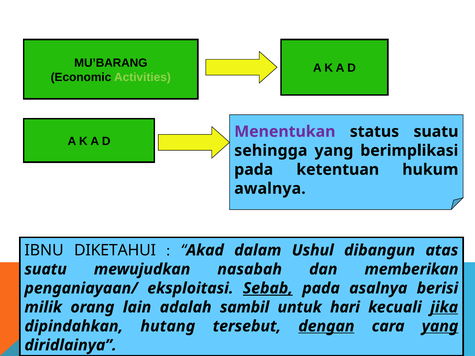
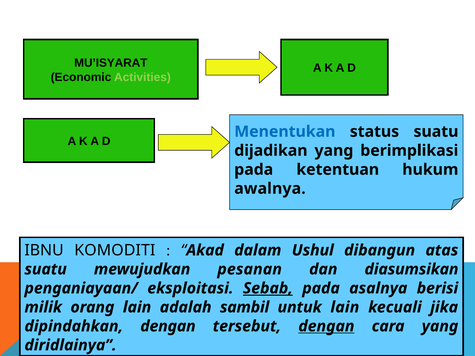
MU’BARANG: MU’BARANG -> MU’ISYARAT (111, 63)
Menentukan colour: purple -> blue (285, 132)
sehingga: sehingga -> dijadikan (271, 151)
DIKETAHUI: DIKETAHUI -> KOMODITI (115, 250)
nasabah: nasabah -> pesanan (250, 269)
memberikan: memberikan -> diasumsikan (411, 269)
untuk hari: hari -> lain (345, 307)
jika underline: present -> none (444, 307)
dipindahkan hutang: hutang -> dengan (168, 326)
yang underline: present -> none (440, 326)
